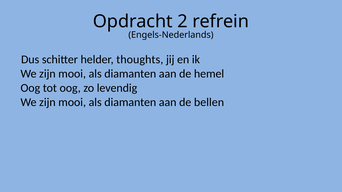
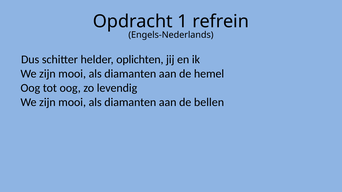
2: 2 -> 1 (183, 21)
thoughts: thoughts -> oplichten (140, 60)
